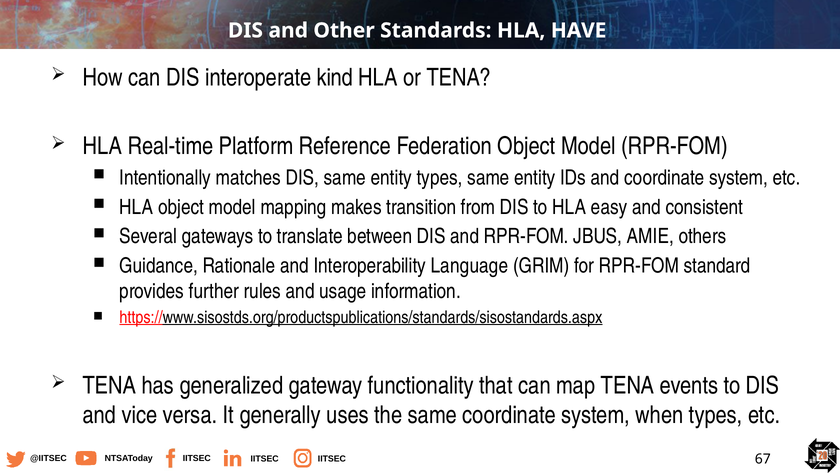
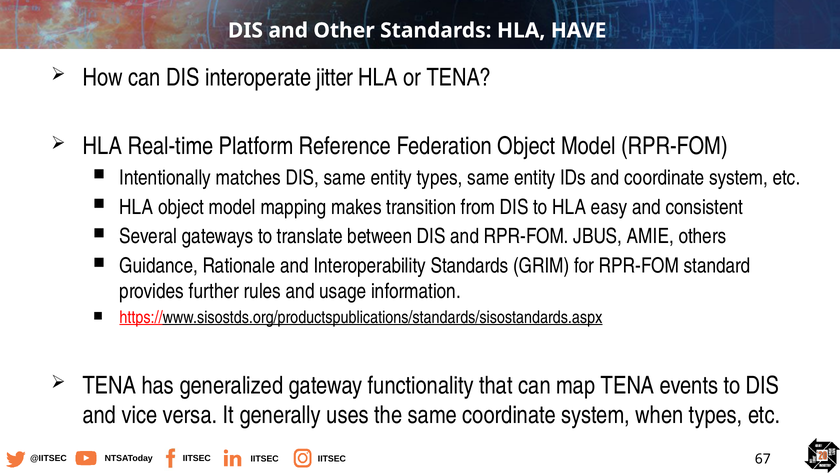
kind: kind -> jitter (335, 78)
Interoperability Language: Language -> Standards (470, 266)
